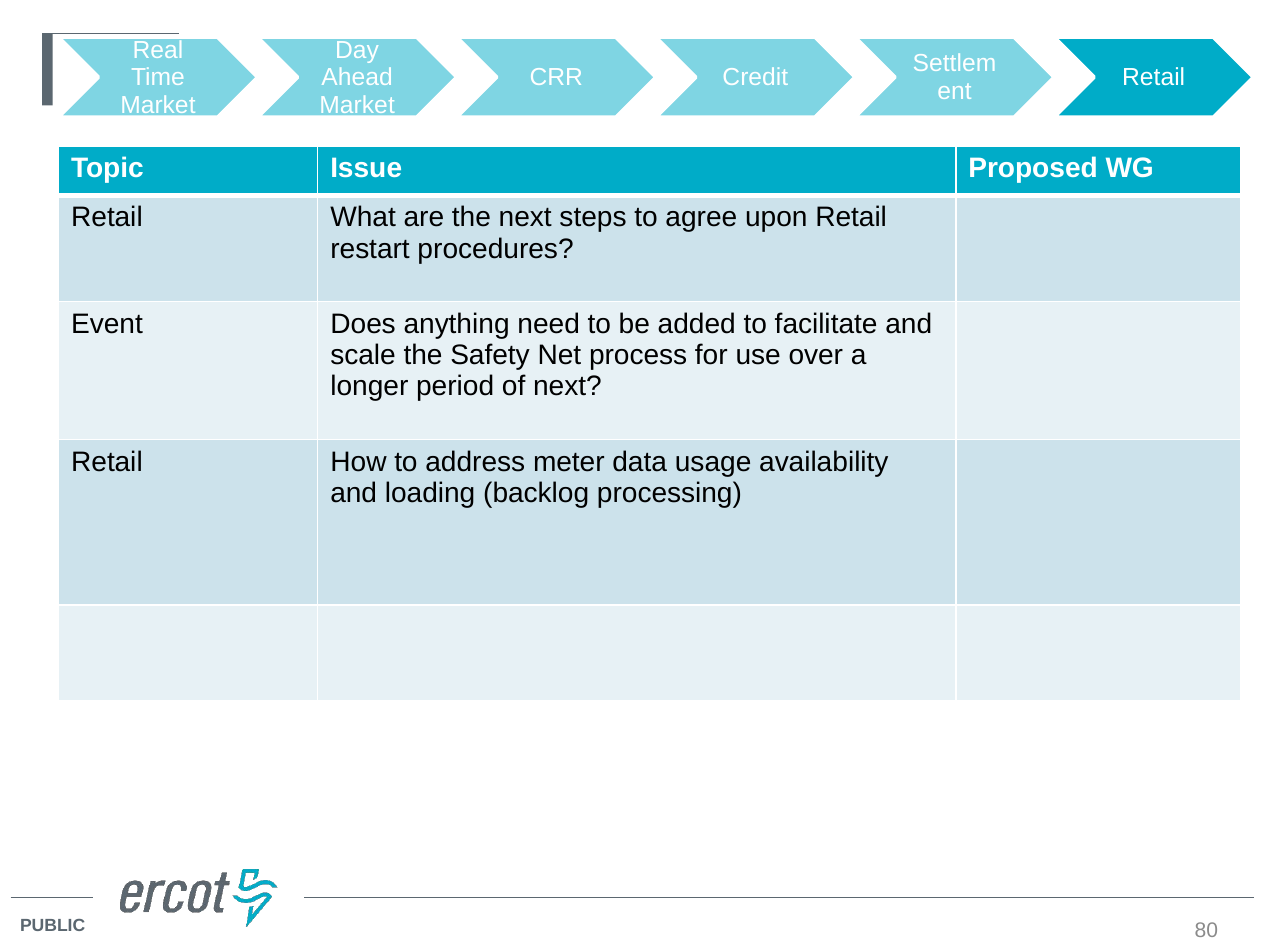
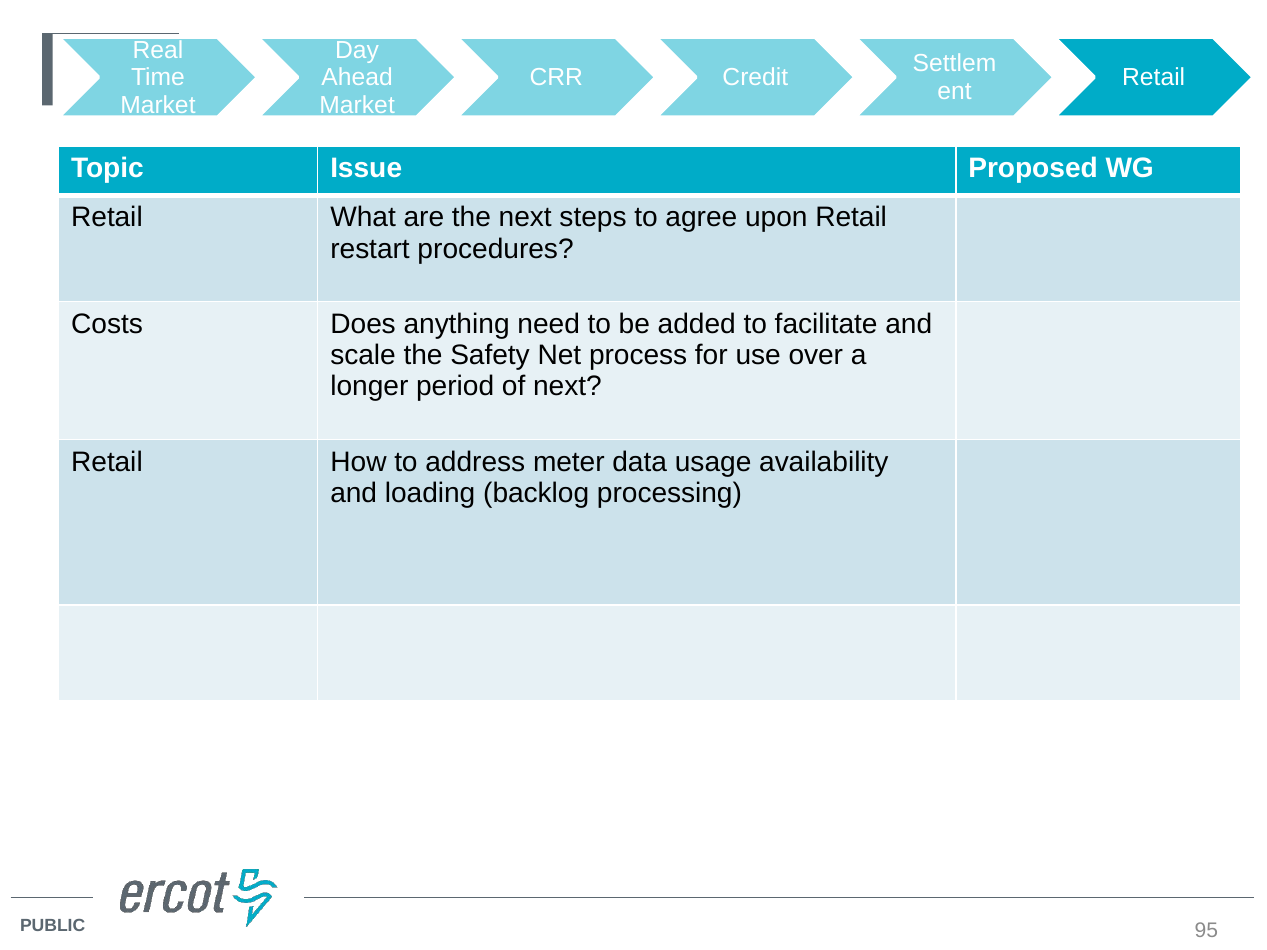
Event: Event -> Costs (107, 324)
80: 80 -> 95 (1206, 931)
